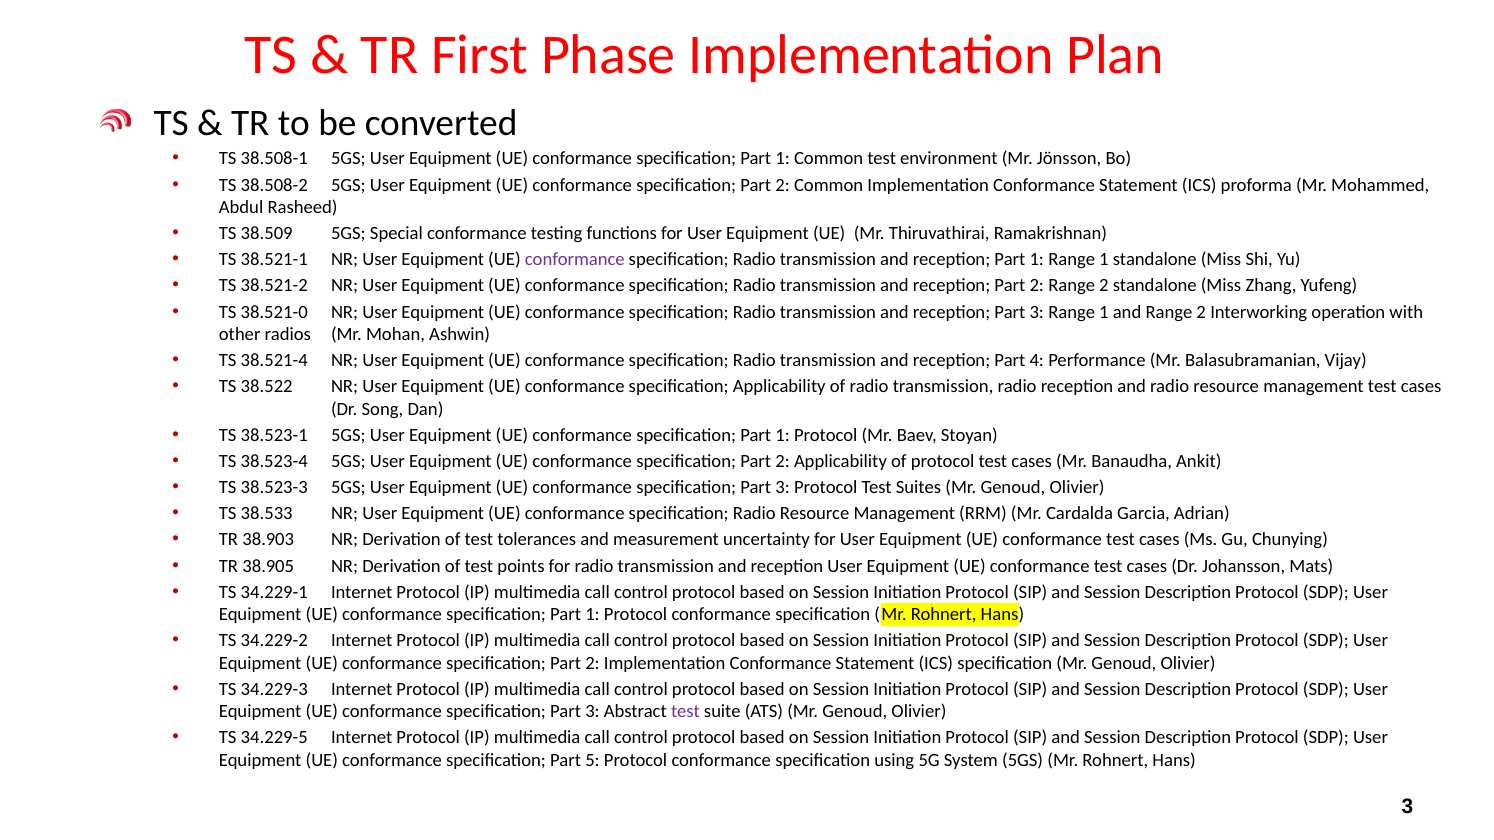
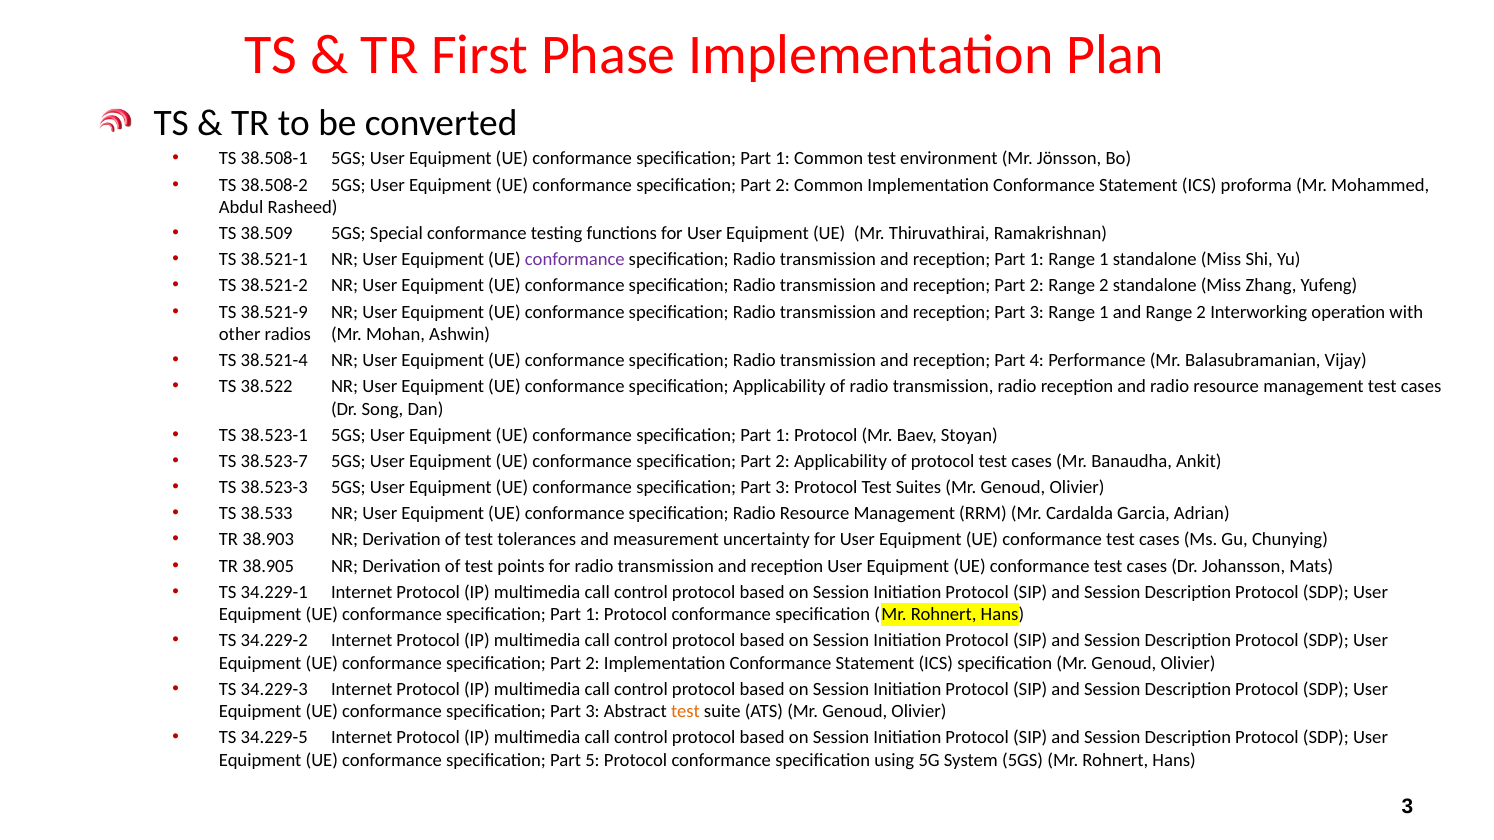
38.521-0: 38.521-0 -> 38.521-9 (274, 312)
38.523-4: 38.523-4 -> 38.523-7 (274, 462)
test colour: purple -> orange (685, 712)
